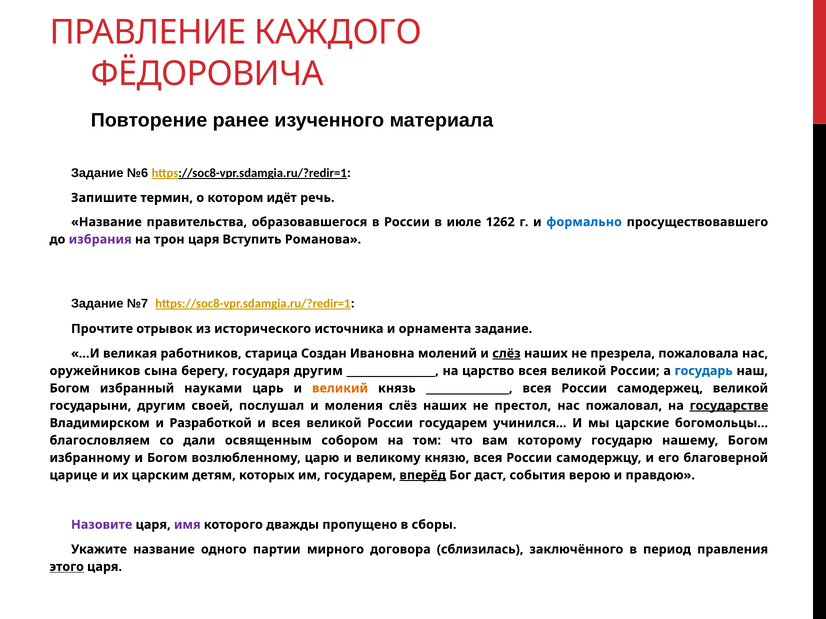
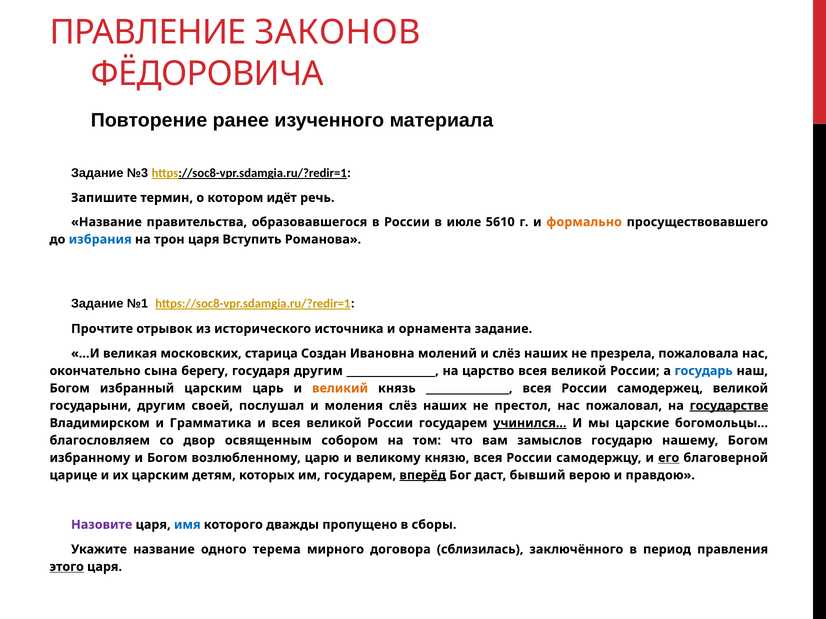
КАЖДОГО: КАЖДОГО -> ЗАКОНОВ (338, 33)
№6: №6 -> №3 (138, 173)
1262: 1262 -> 5610 (500, 222)
формально colour: blue -> orange (584, 222)
избрания colour: purple -> blue (100, 240)
№7: №7 -> №1 (138, 304)
работников: работников -> московских (201, 354)
слёз underline: present -> none (506, 354)
оружейников: оружейников -> окончательно (95, 371)
избранный науками: науками -> царским (213, 389)
Разработкой: Разработкой -> Грамматика (211, 423)
учинился underline: none -> present (530, 423)
дали: дали -> двор (199, 441)
которому: которому -> замыслов (550, 441)
его underline: none -> present (669, 458)
события: события -> бывший (537, 476)
имя colour: purple -> blue (187, 525)
партии: партии -> терема (277, 550)
